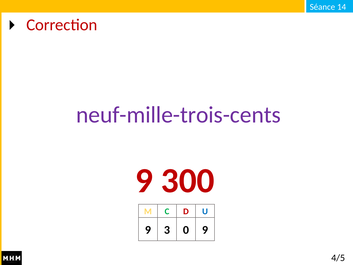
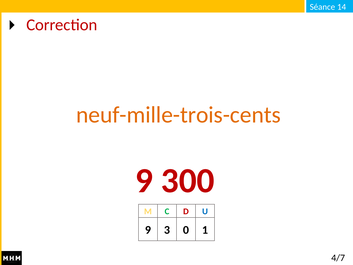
neuf-mille-trois-cents colour: purple -> orange (178, 115)
0 9: 9 -> 1 (205, 230)
4/5: 4/5 -> 4/7 (338, 258)
